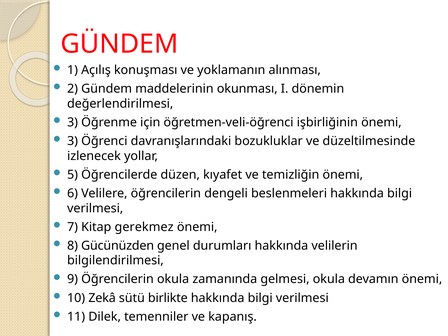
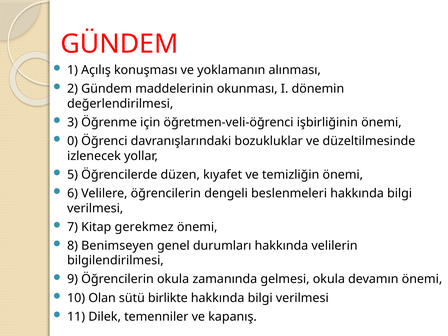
3: 3 -> 0 (73, 141)
Gücünüzden: Gücünüzden -> Benimseyen (117, 246)
Zekâ: Zekâ -> Olan (102, 298)
